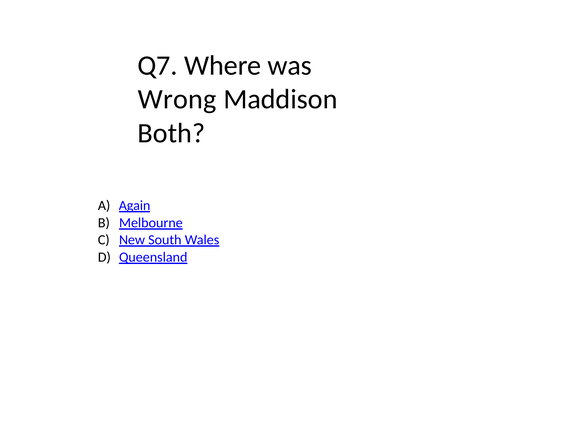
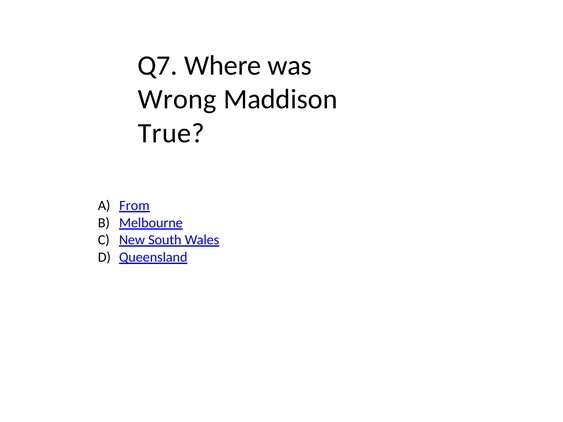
Both: Both -> True (171, 133)
Again: Again -> From (134, 206)
